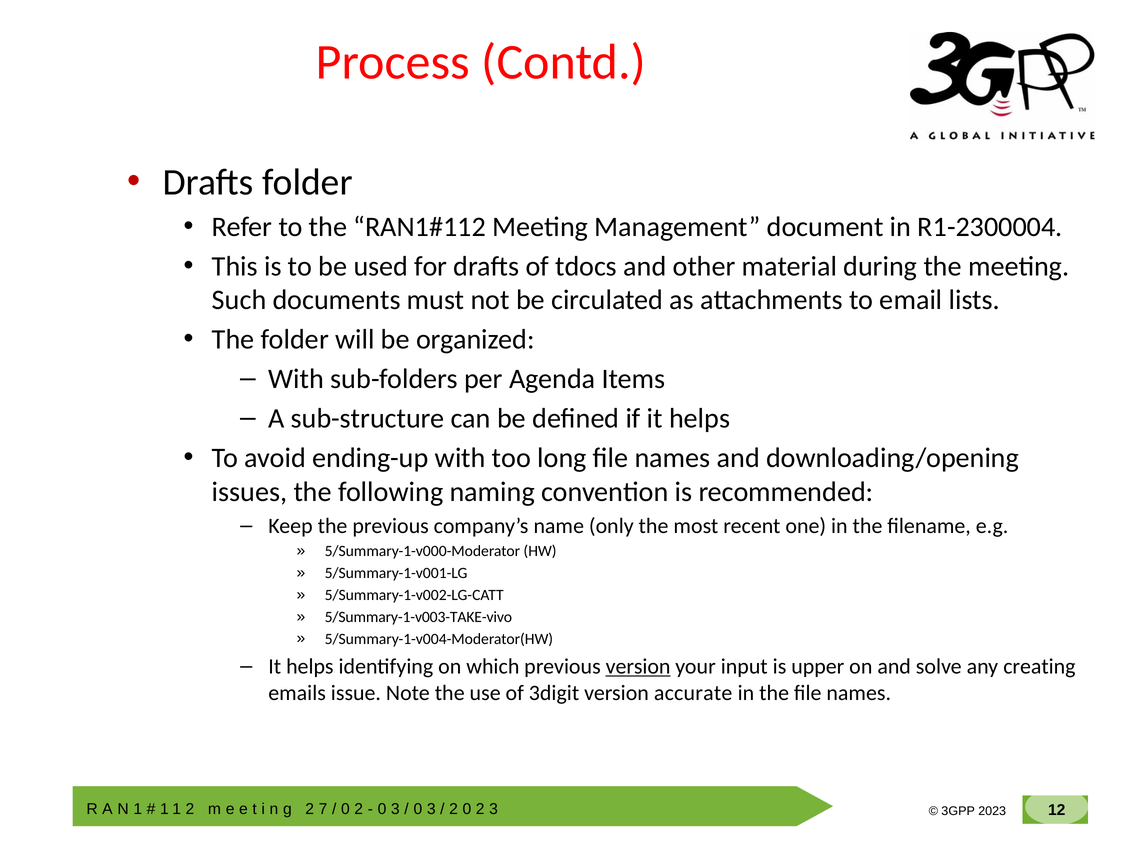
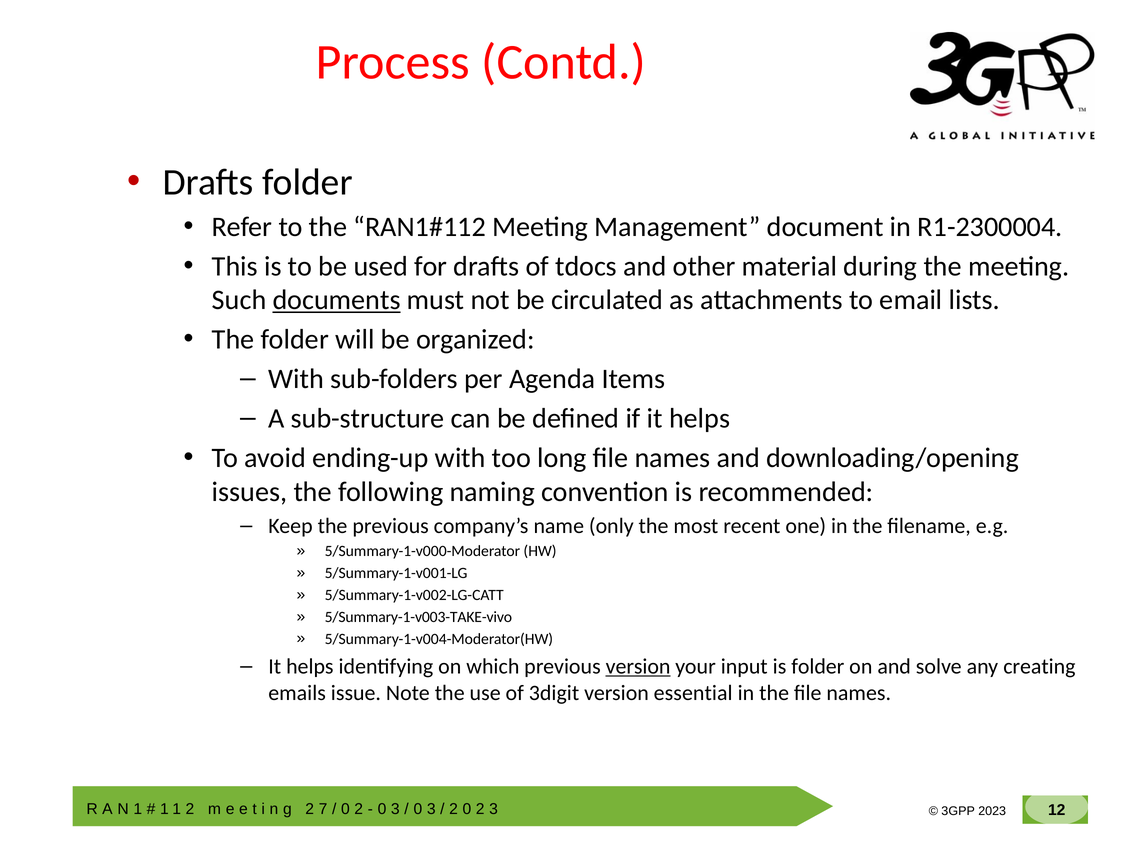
documents underline: none -> present (337, 300)
is upper: upper -> folder (818, 666)
accurate: accurate -> essential (693, 692)
